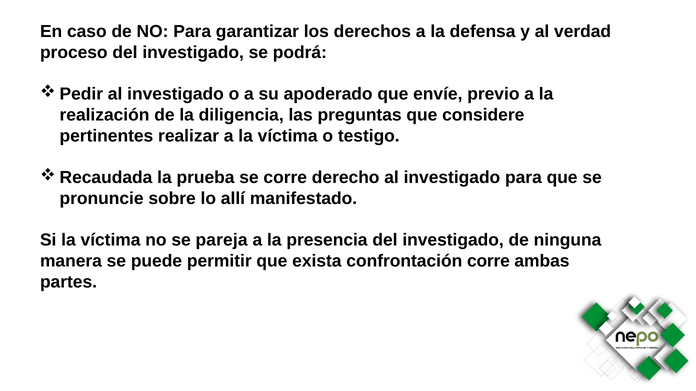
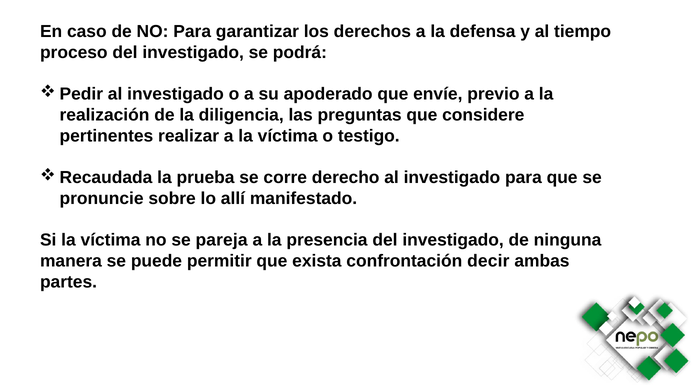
verdad: verdad -> tiempo (583, 32)
confrontación corre: corre -> decir (488, 261)
